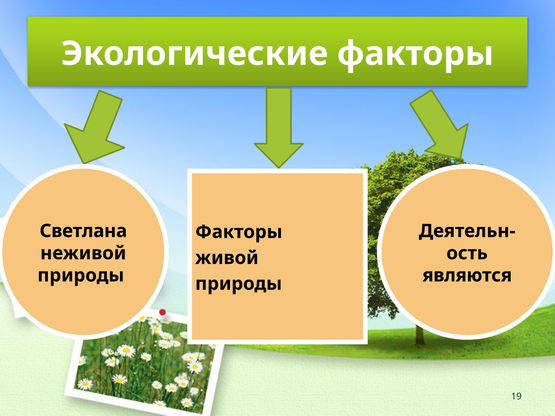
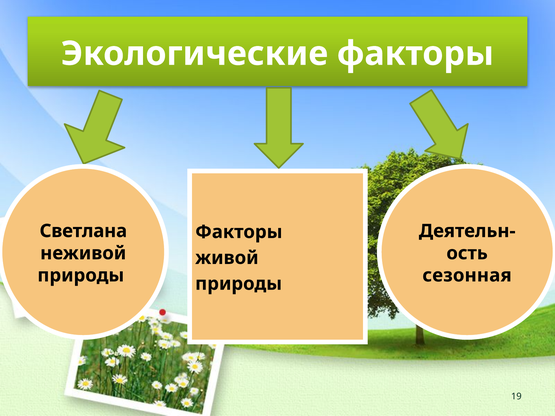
являются: являются -> сезонная (467, 276)
